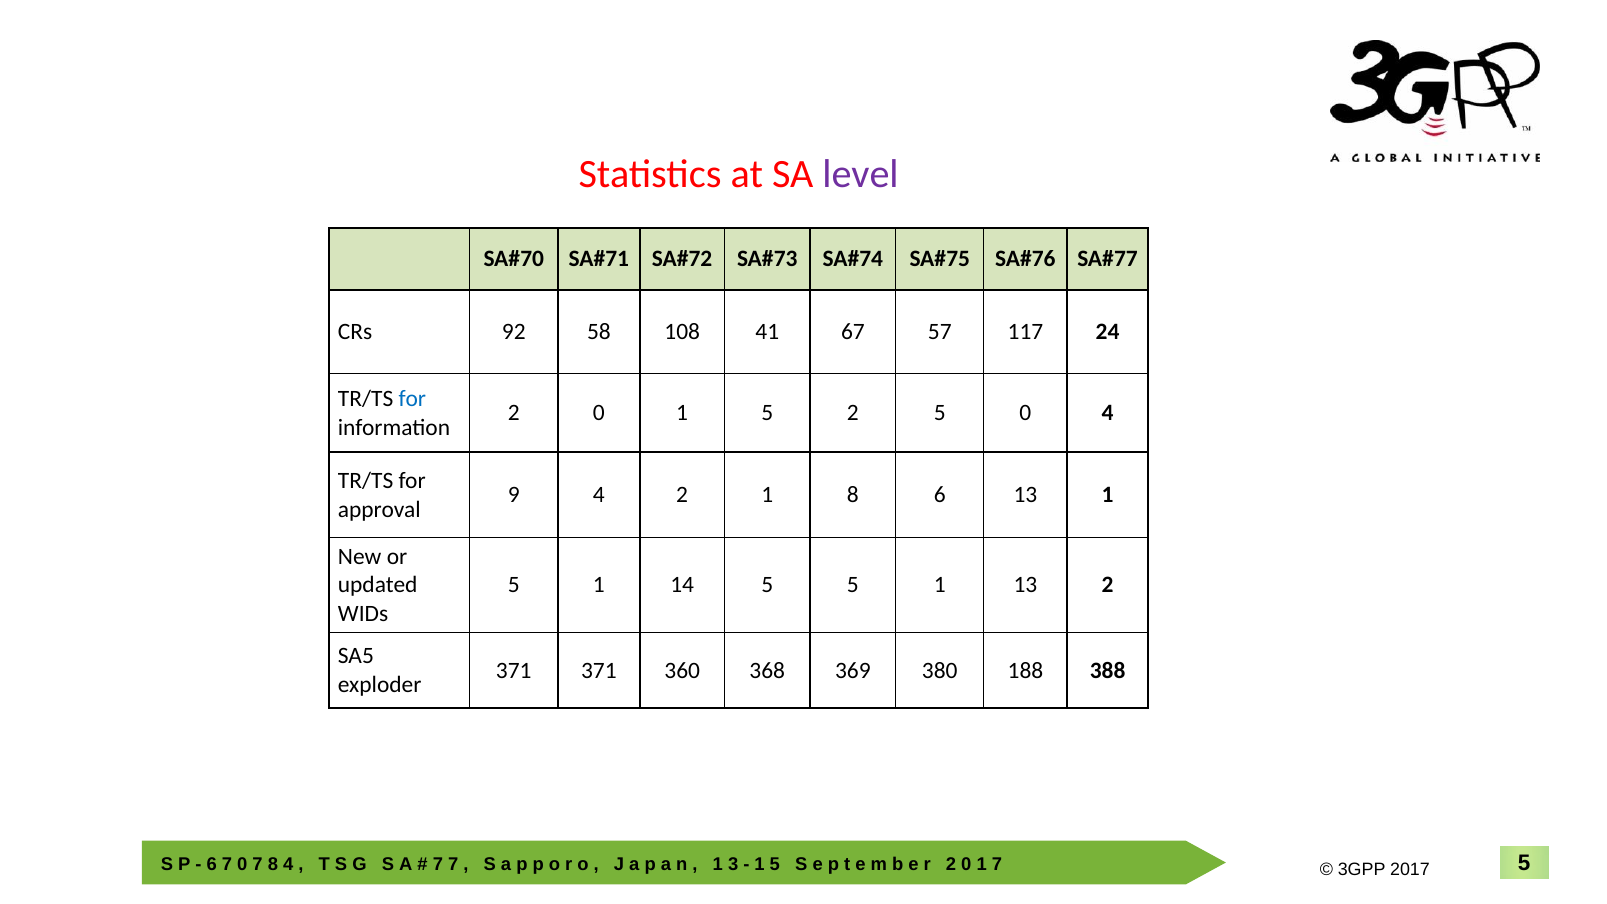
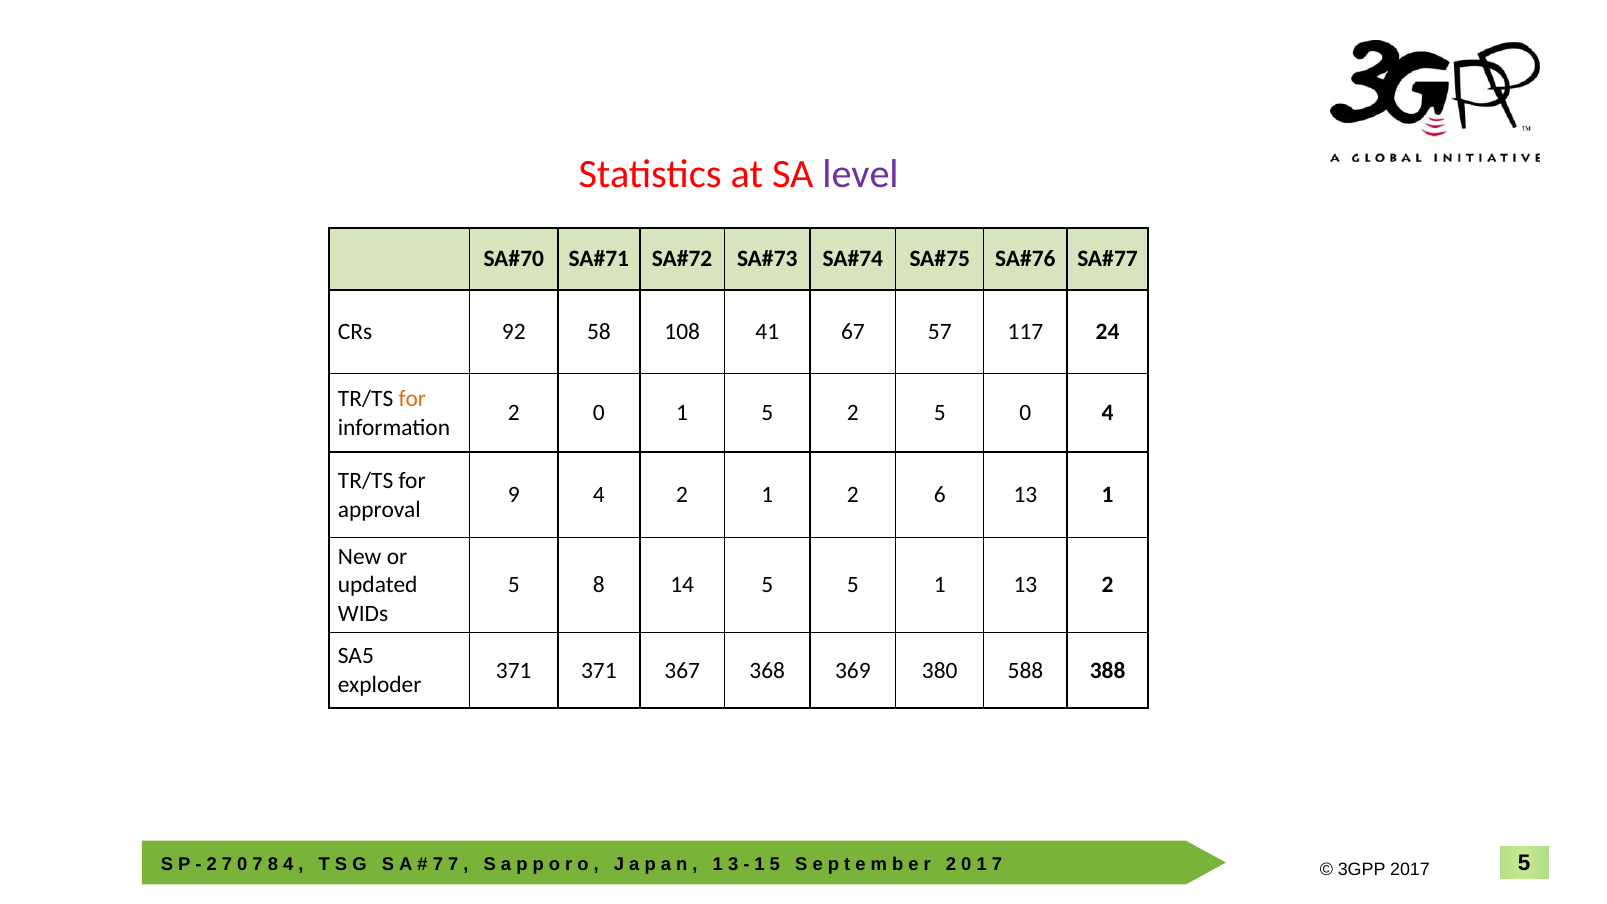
for colour: blue -> orange (412, 399)
1 8: 8 -> 2 (853, 495)
1: 1 -> 8 (599, 585)
360: 360 -> 367 (682, 670)
188: 188 -> 588 (1025, 670)
6: 6 -> 2 (212, 865)
